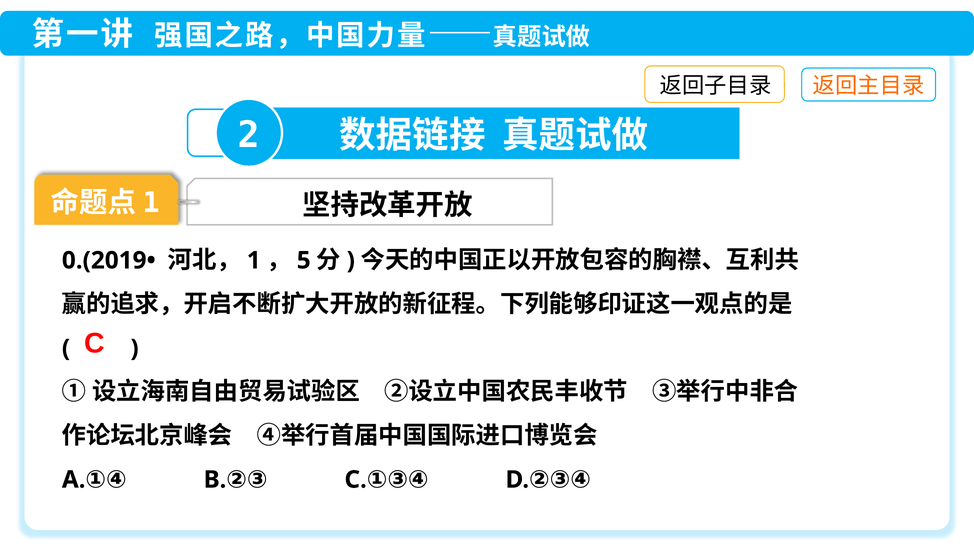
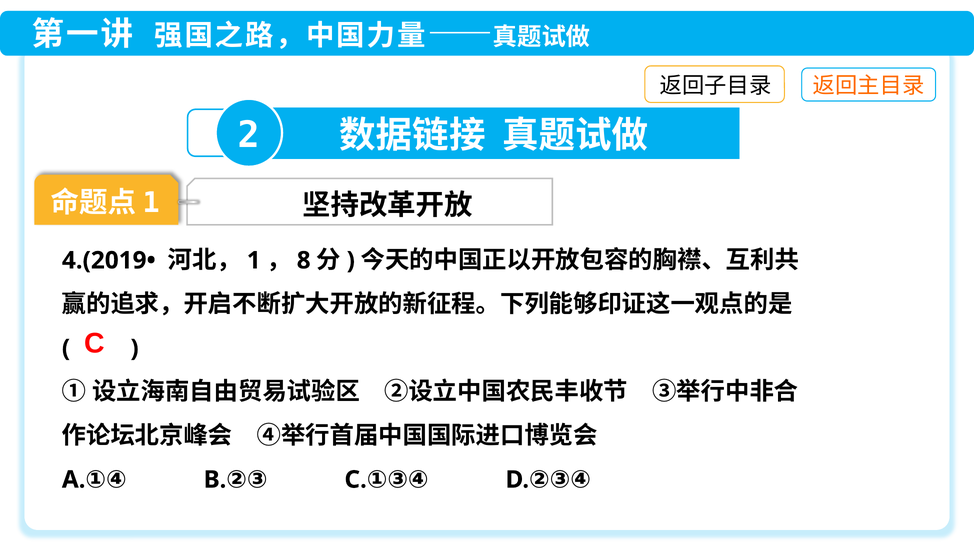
0.(2019•: 0.(2019• -> 4.(2019• (109, 260)
5: 5 -> 8 (304, 260)
